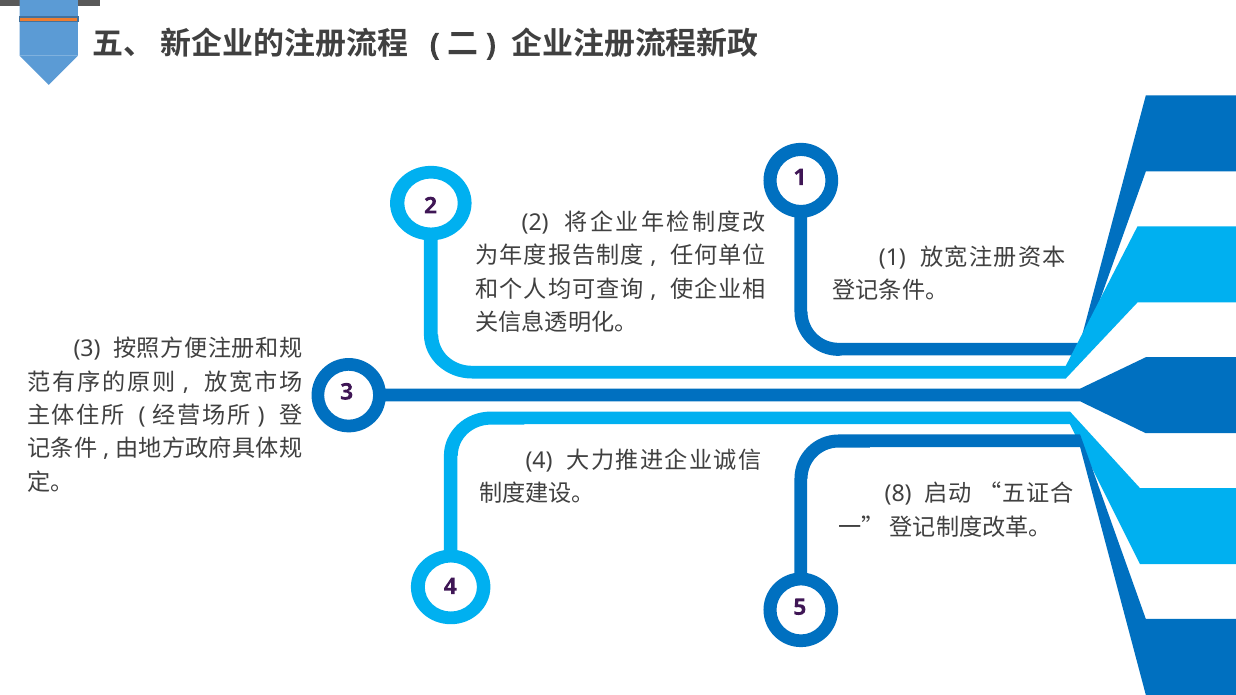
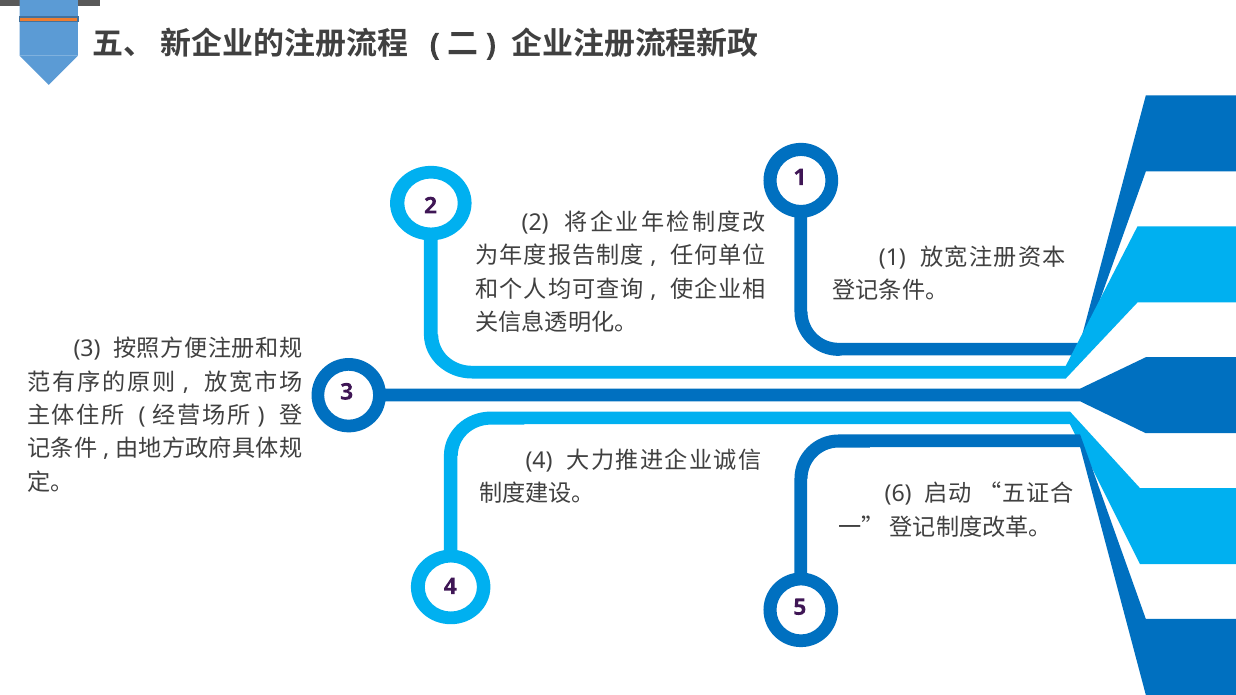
8: 8 -> 6 (898, 494)
